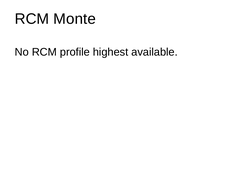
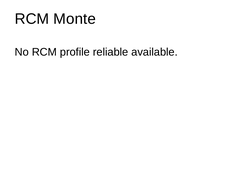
highest: highest -> reliable (111, 52)
